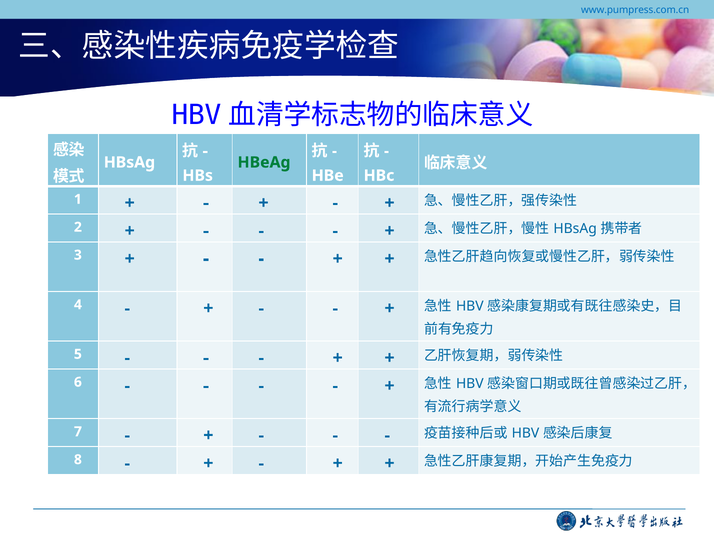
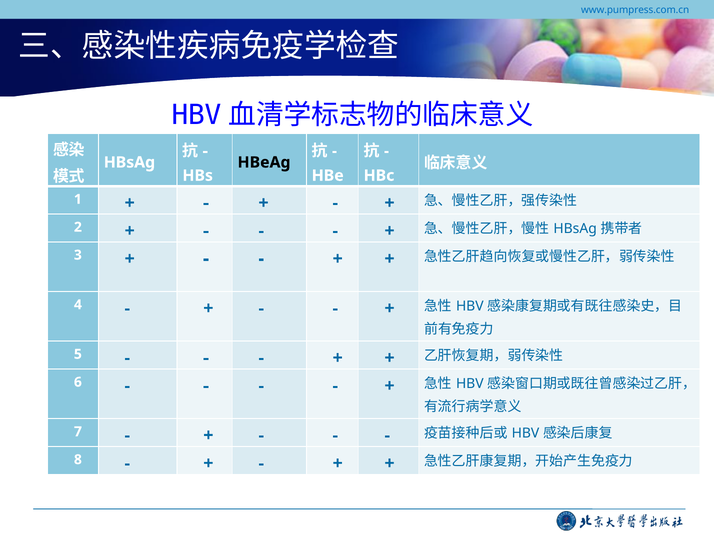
HBeAg colour: green -> black (264, 163)
